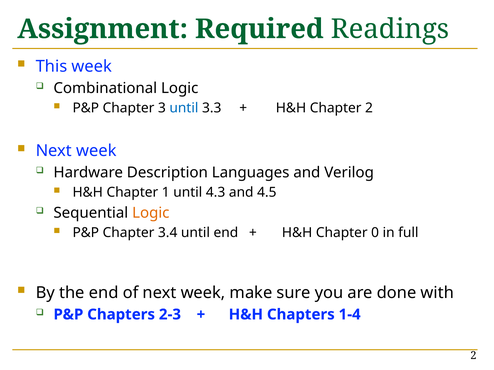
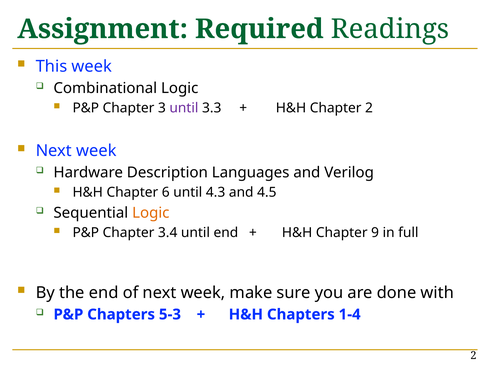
until colour: blue -> purple (184, 108)
1: 1 -> 6 (166, 193)
0: 0 -> 9 (375, 233)
2-3: 2-3 -> 5-3 (170, 315)
